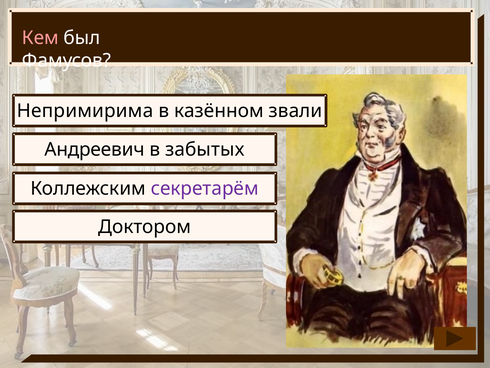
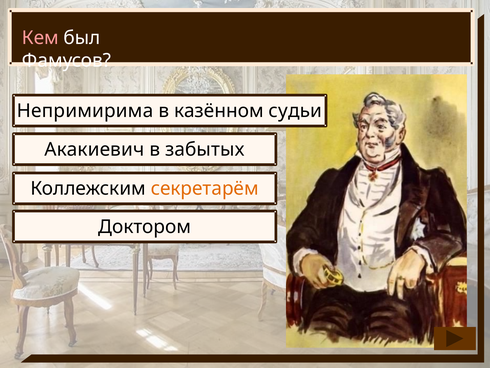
звали: звали -> судьи (295, 111)
Андреевич: Андреевич -> Акакиевич (94, 149)
секретарём colour: purple -> orange (205, 188)
